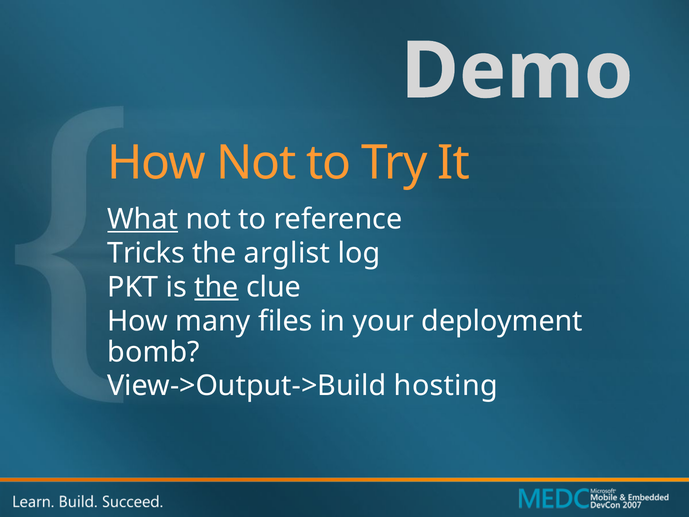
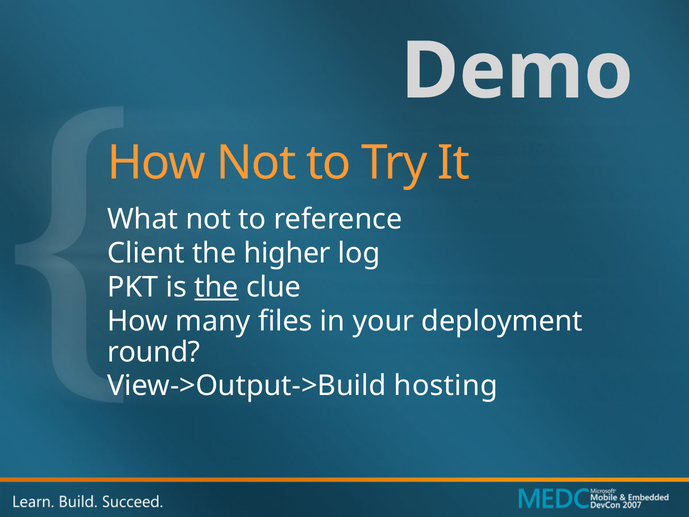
What underline: present -> none (143, 219)
Tricks: Tricks -> Client (146, 253)
arglist: arglist -> higher (287, 253)
bomb: bomb -> round (154, 352)
